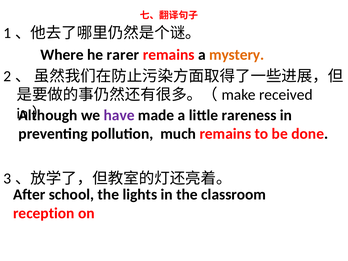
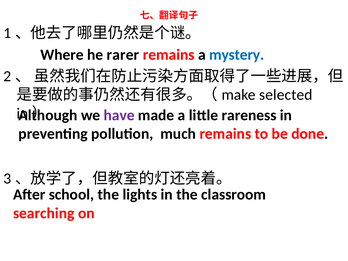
mystery colour: orange -> blue (237, 55)
received: received -> selected (286, 95)
reception: reception -> searching (44, 213)
